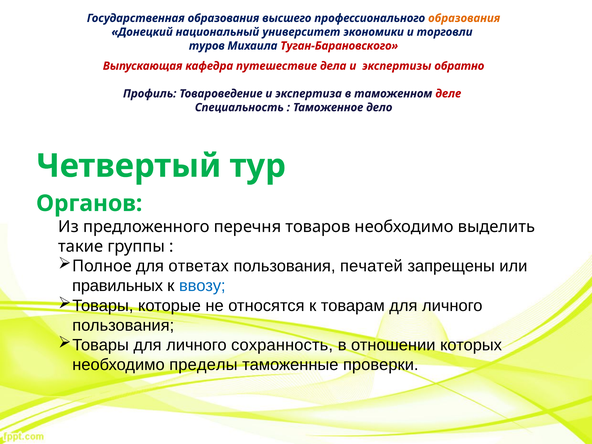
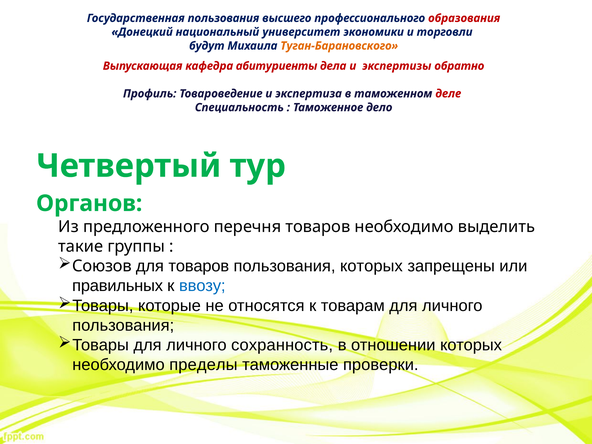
Государственная образования: образования -> пользования (223, 18)
образования colour: orange -> red (464, 18)
туров: туров -> будут (207, 46)
Туган-Барановского colour: red -> orange (339, 46)
путешествие: путешествие -> абитуриенты (277, 66)
Полное: Полное -> Союзов (102, 266)
для ответах: ответах -> товаров (199, 266)
пользования печатей: печатей -> которых (371, 266)
